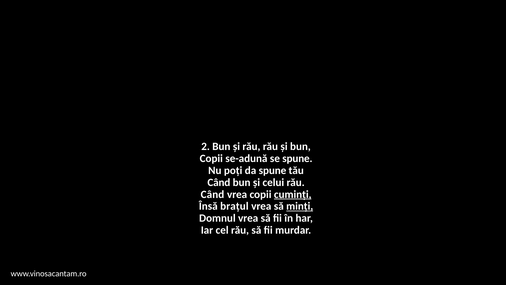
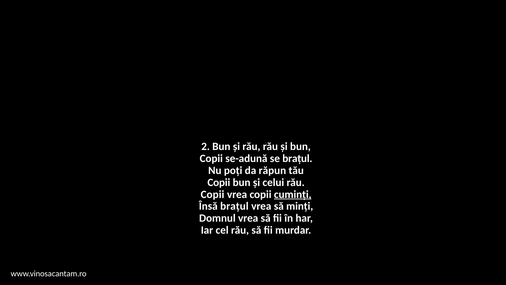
se spune: spune -> brațul (297, 158)
da spune: spune -> răpun (272, 170)
Când: Când -> Copii (219, 182)
Când: Când -> Copii (212, 194)
minți underline: present -> none (300, 206)
